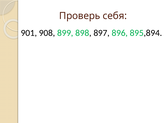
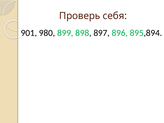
908: 908 -> 980 (47, 33)
